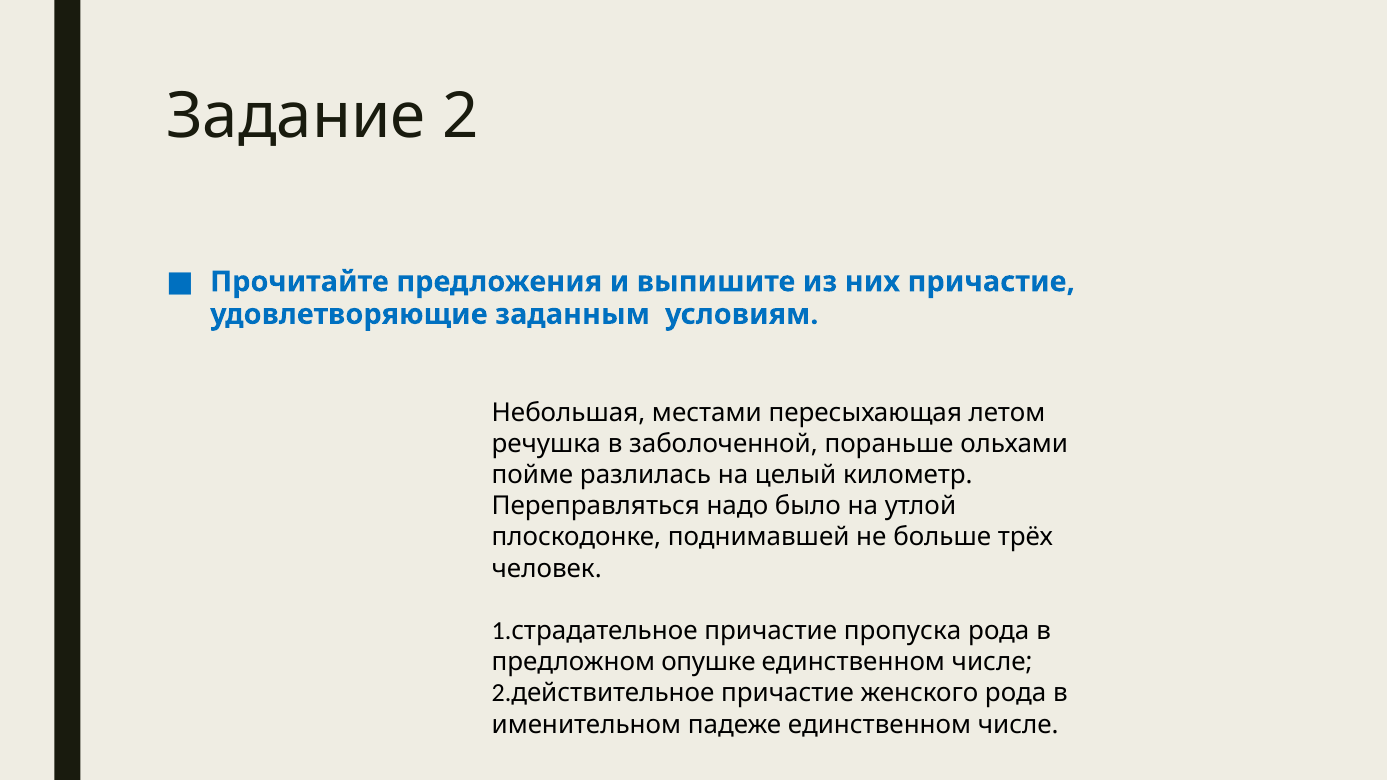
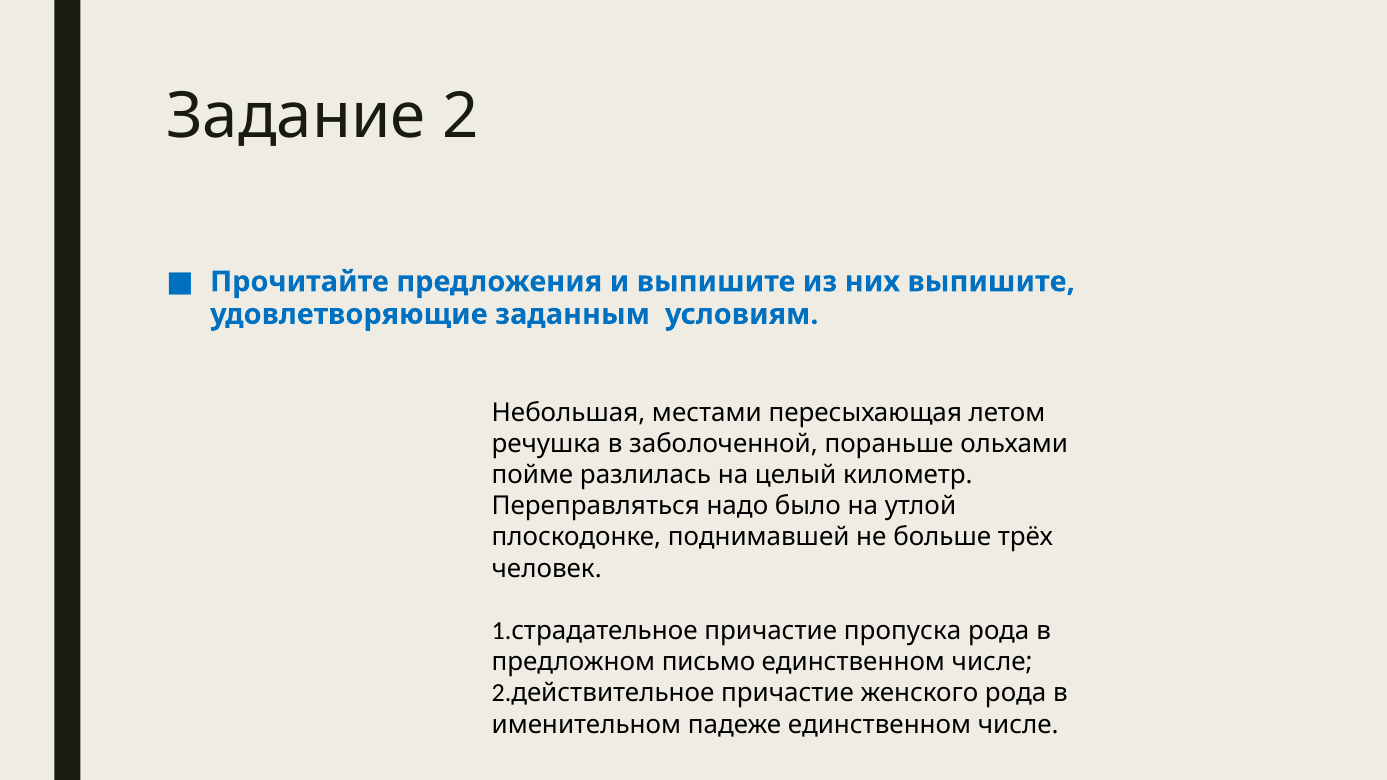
них причастие: причастие -> выпишите (991, 282)
опушке: опушке -> письмо (709, 662)
